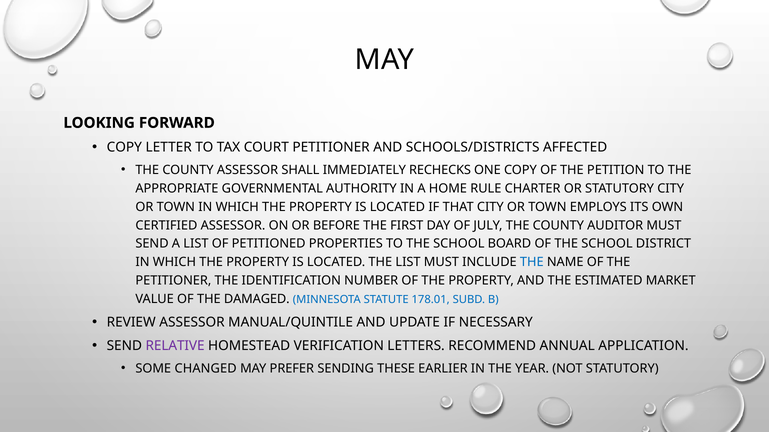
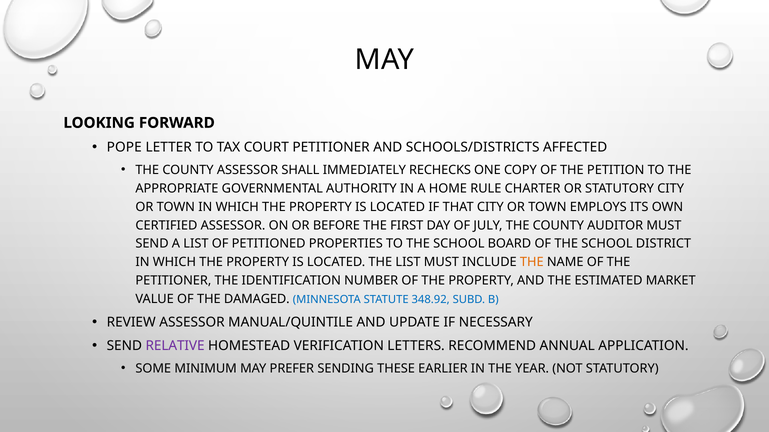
COPY: COPY -> POPE (124, 147)
THE colour: blue -> orange (532, 263)
178.01: 178.01 -> 348.92 (431, 300)
CHANGED: CHANGED -> MINIMUM (206, 369)
